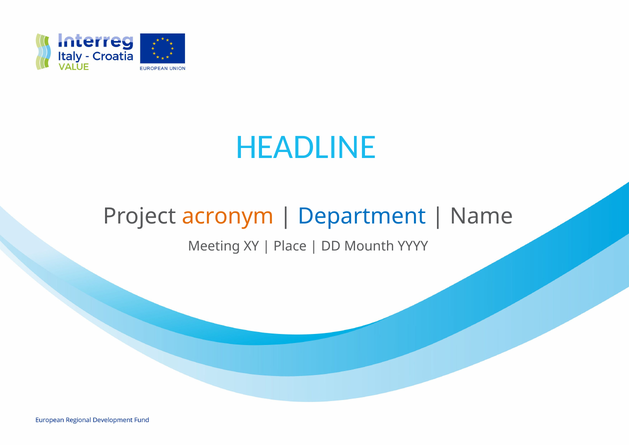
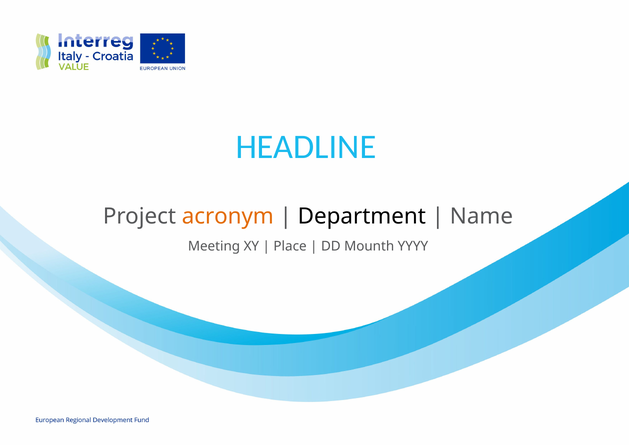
Department colour: blue -> black (362, 216)
